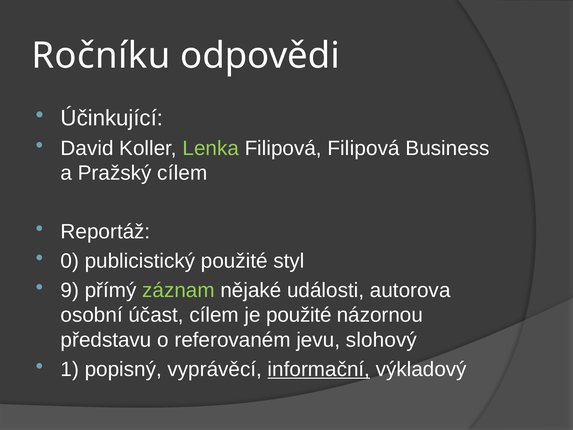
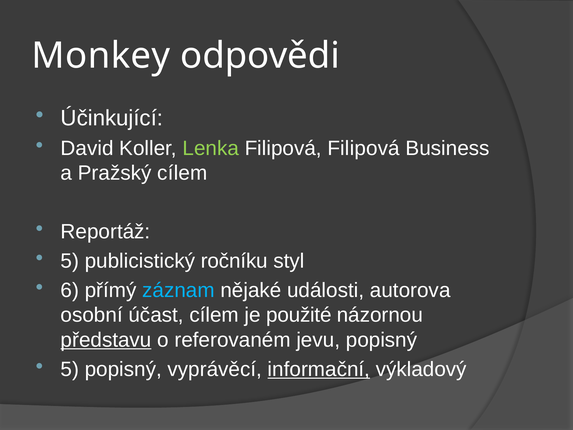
Ročníku: Ročníku -> Monkey (101, 56)
0: 0 -> 5 (70, 261)
publicistický použité: použité -> ročníku (234, 261)
9: 9 -> 6 (70, 290)
záznam colour: light green -> light blue (179, 290)
představu underline: none -> present (106, 340)
jevu slohový: slohový -> popisný (382, 340)
1: 1 -> 5 (70, 369)
